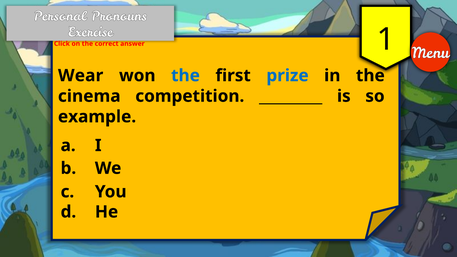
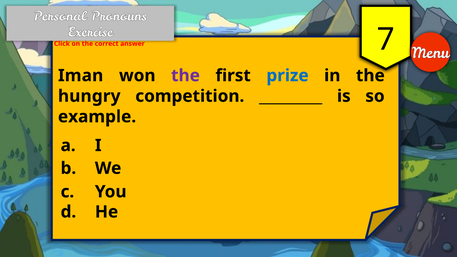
1: 1 -> 7 (386, 39)
Wear: Wear -> Iman (81, 76)
the colour: blue -> purple (185, 76)
cinema: cinema -> hungry (89, 96)
